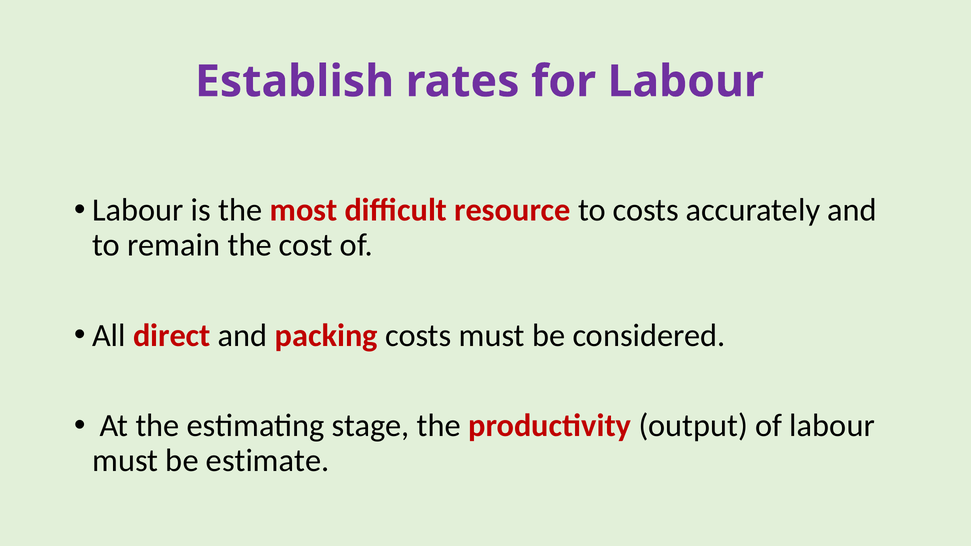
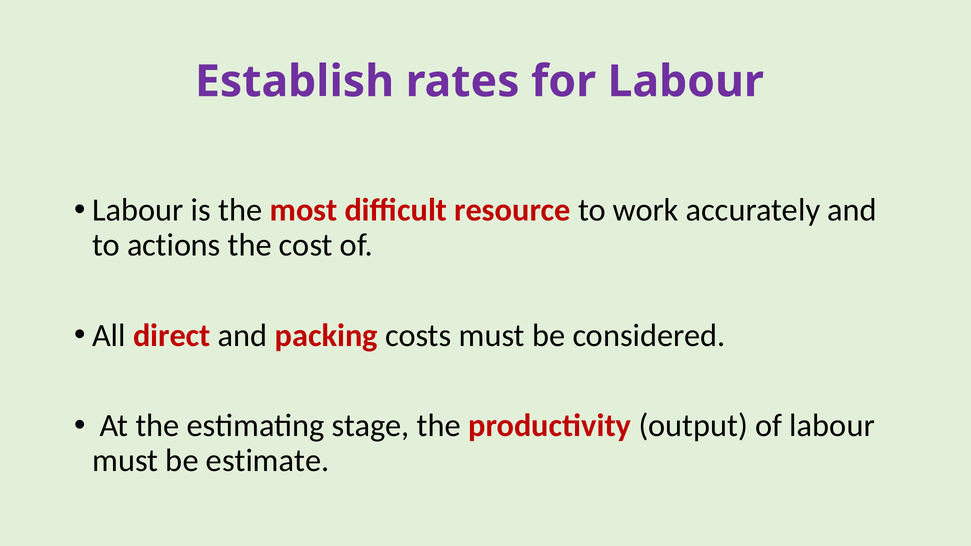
to costs: costs -> work (646, 210)
remain: remain -> actions (174, 245)
